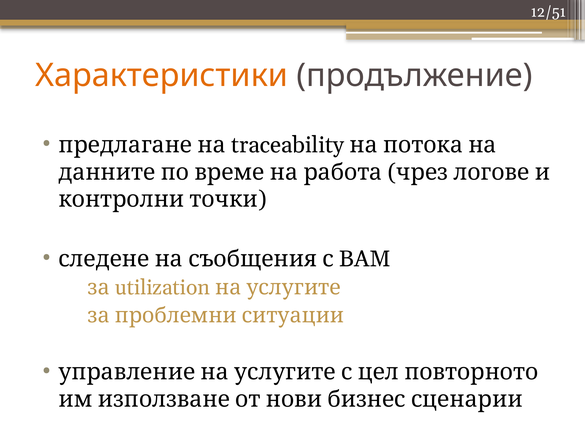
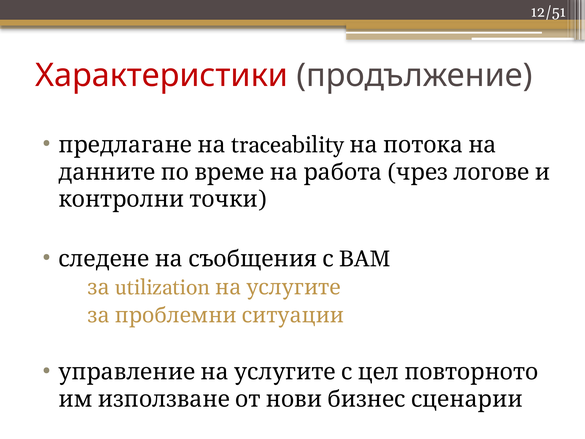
Характеристики colour: orange -> red (162, 75)
